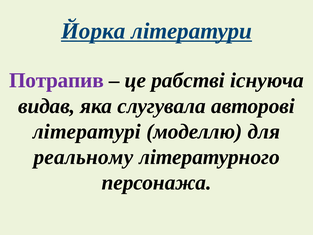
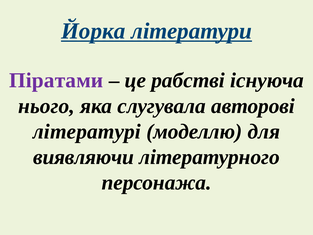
Потрапив: Потрапив -> Піратами (56, 80)
видав: видав -> нього (46, 106)
реальному: реальному -> виявляючи (84, 157)
